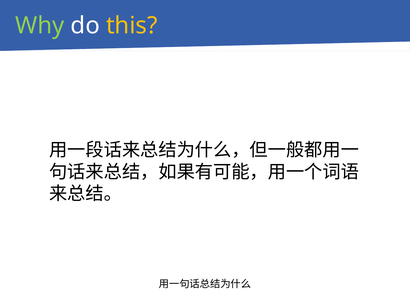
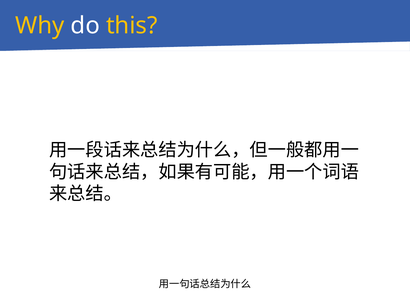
Why colour: light green -> yellow (40, 26)
